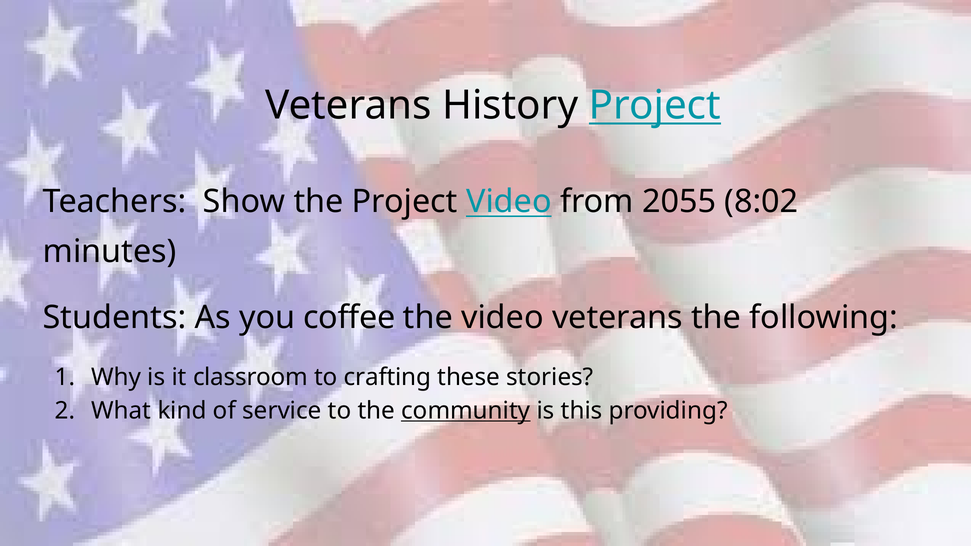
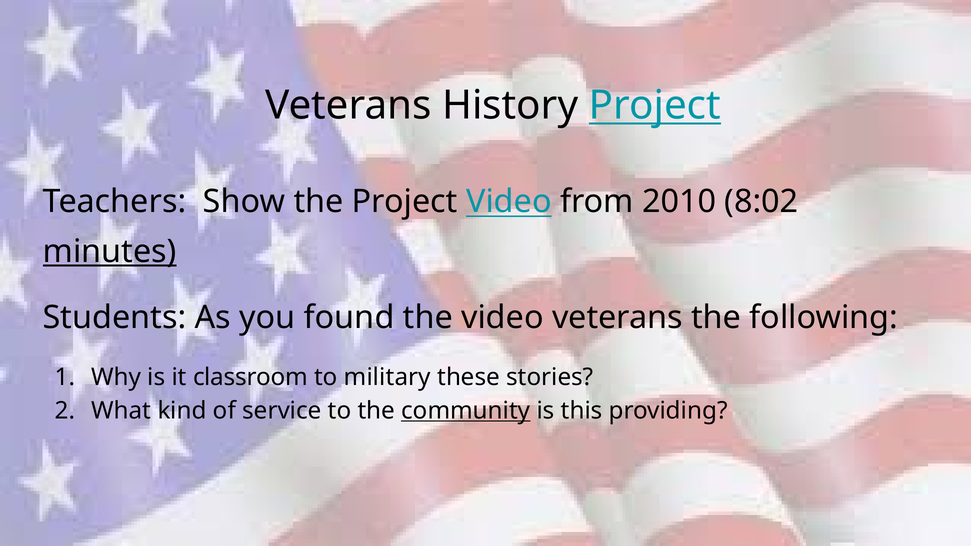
2055: 2055 -> 2010 (679, 202)
minutes underline: none -> present (110, 252)
coffee: coffee -> found (349, 318)
crafting: crafting -> military (387, 377)
